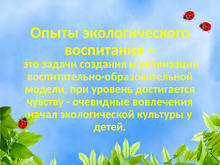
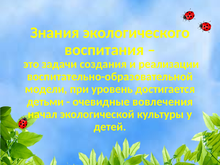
Опыты: Опыты -> Знания (55, 33)
чувству: чувству -> детьми (45, 102)
